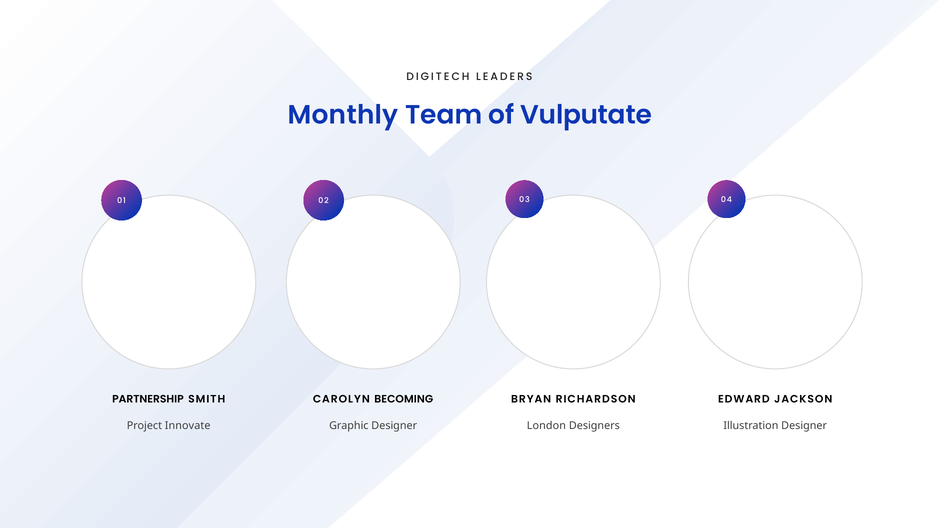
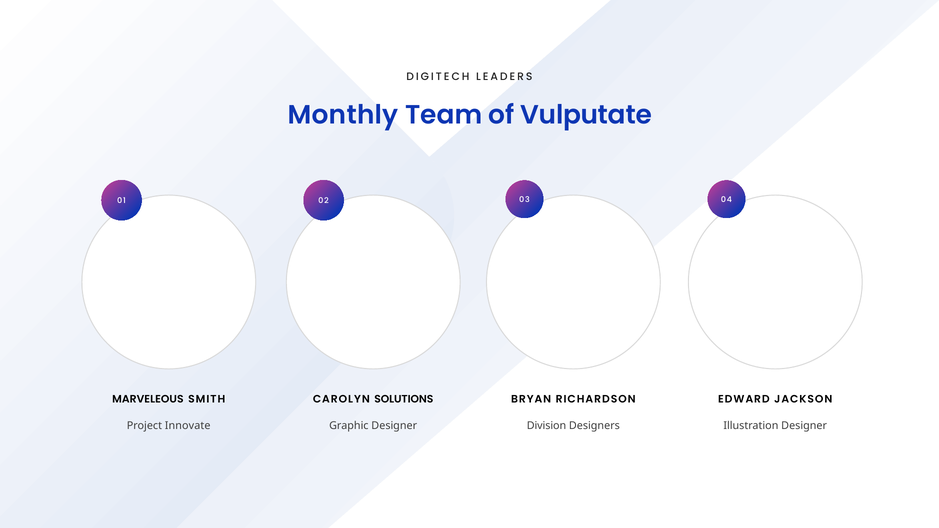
PARTNERSHIP: PARTNERSHIP -> MARVELEOUS (148, 400)
BECOMING: BECOMING -> SOLUTIONS (404, 400)
London: London -> Division (546, 426)
